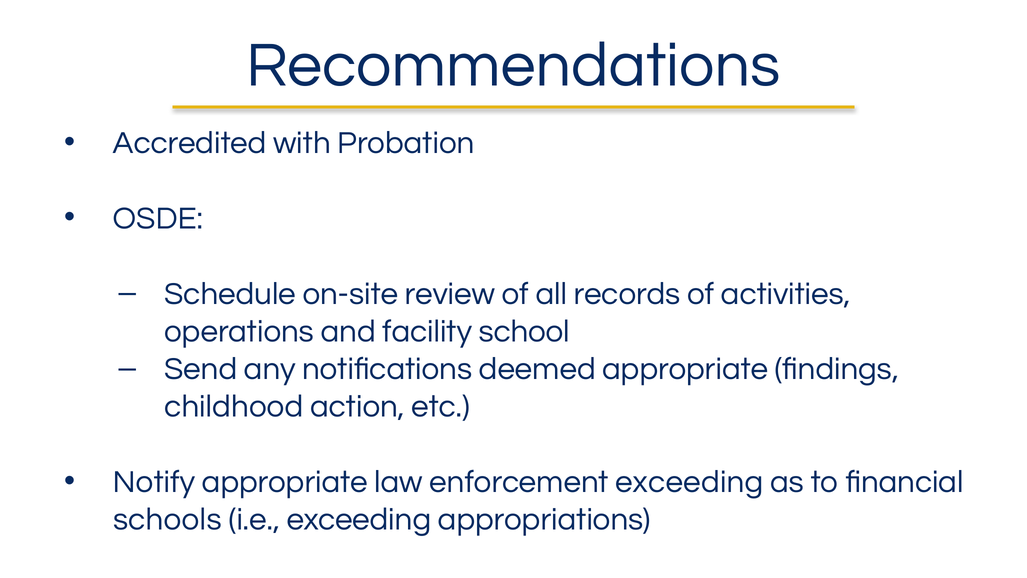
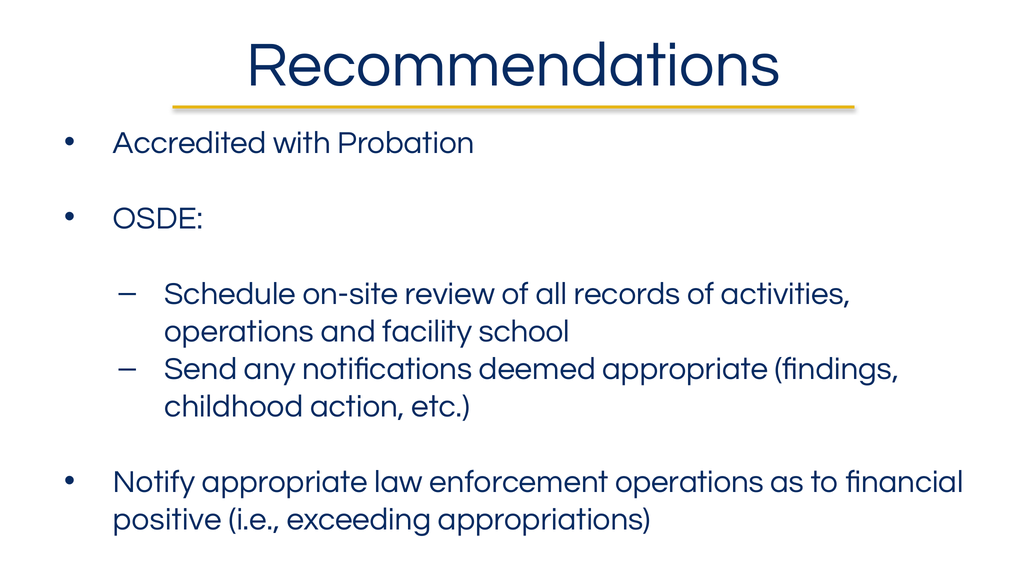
enforcement exceeding: exceeding -> operations (690, 482)
schools: schools -> positive (167, 519)
